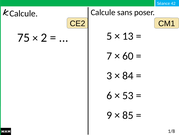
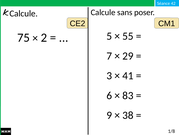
13: 13 -> 55 (128, 36)
60: 60 -> 29 (128, 56)
84: 84 -> 41 (128, 75)
53: 53 -> 83 (128, 95)
85: 85 -> 38 (128, 115)
